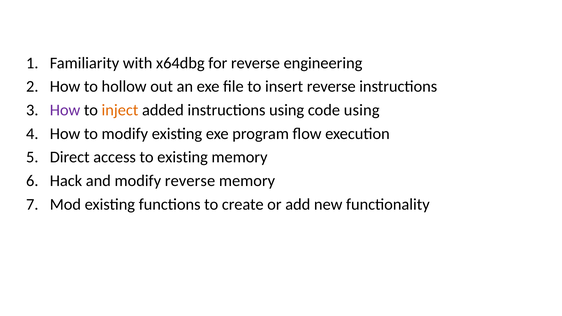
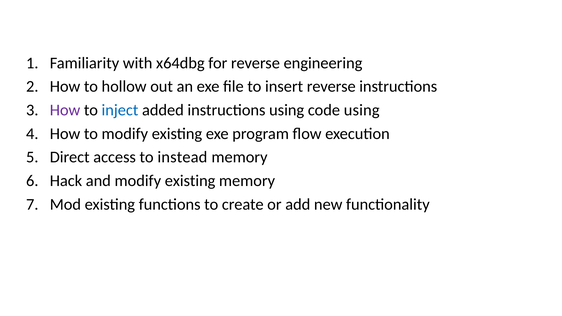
inject colour: orange -> blue (120, 110)
to existing: existing -> instead (182, 157)
and modify reverse: reverse -> existing (190, 181)
